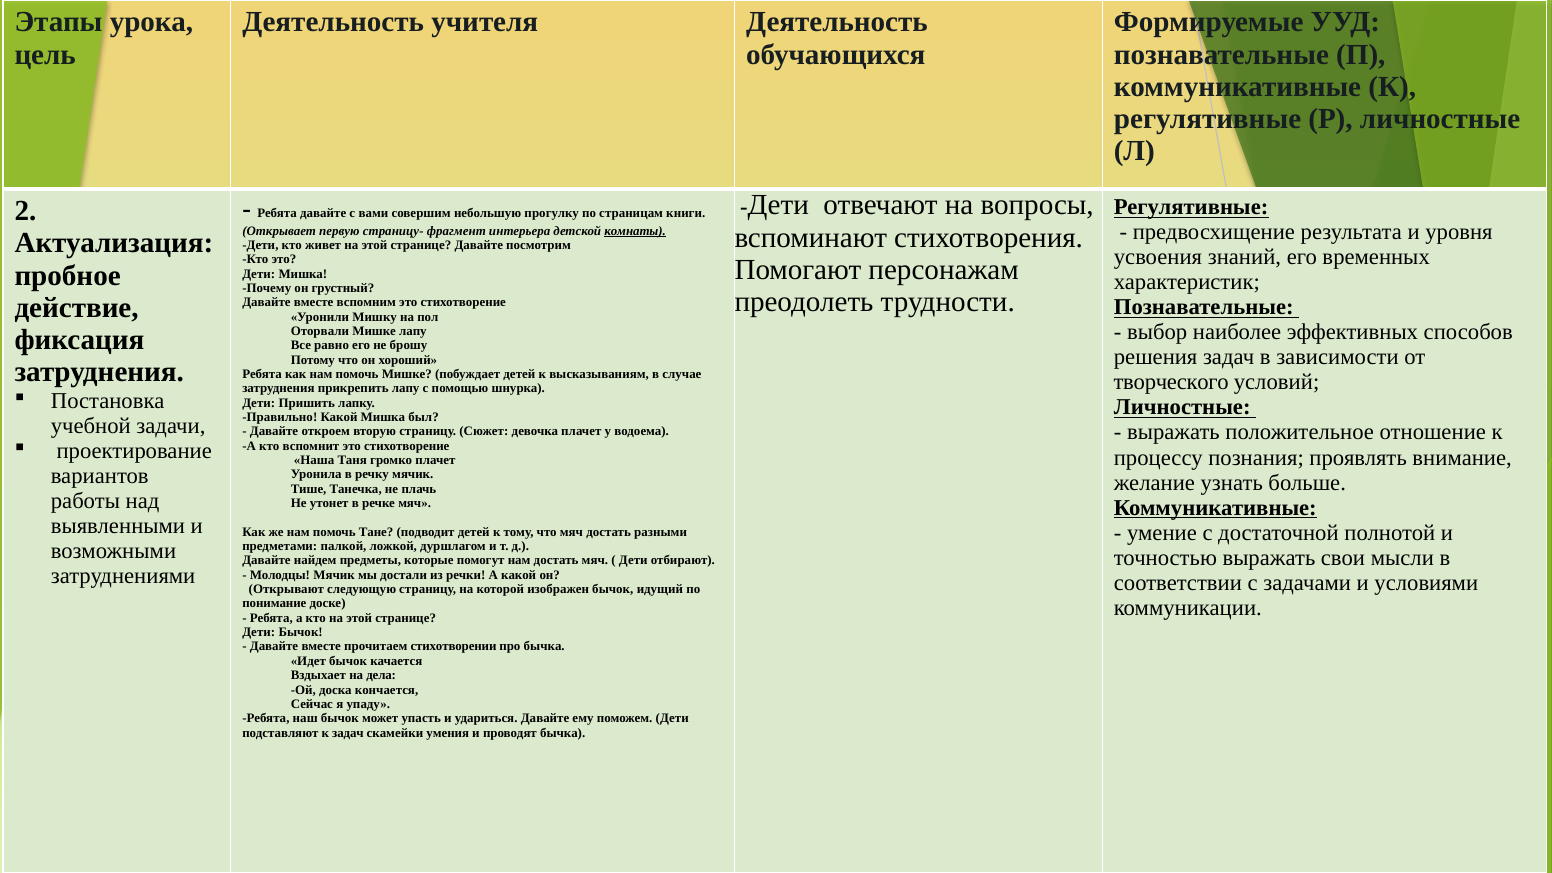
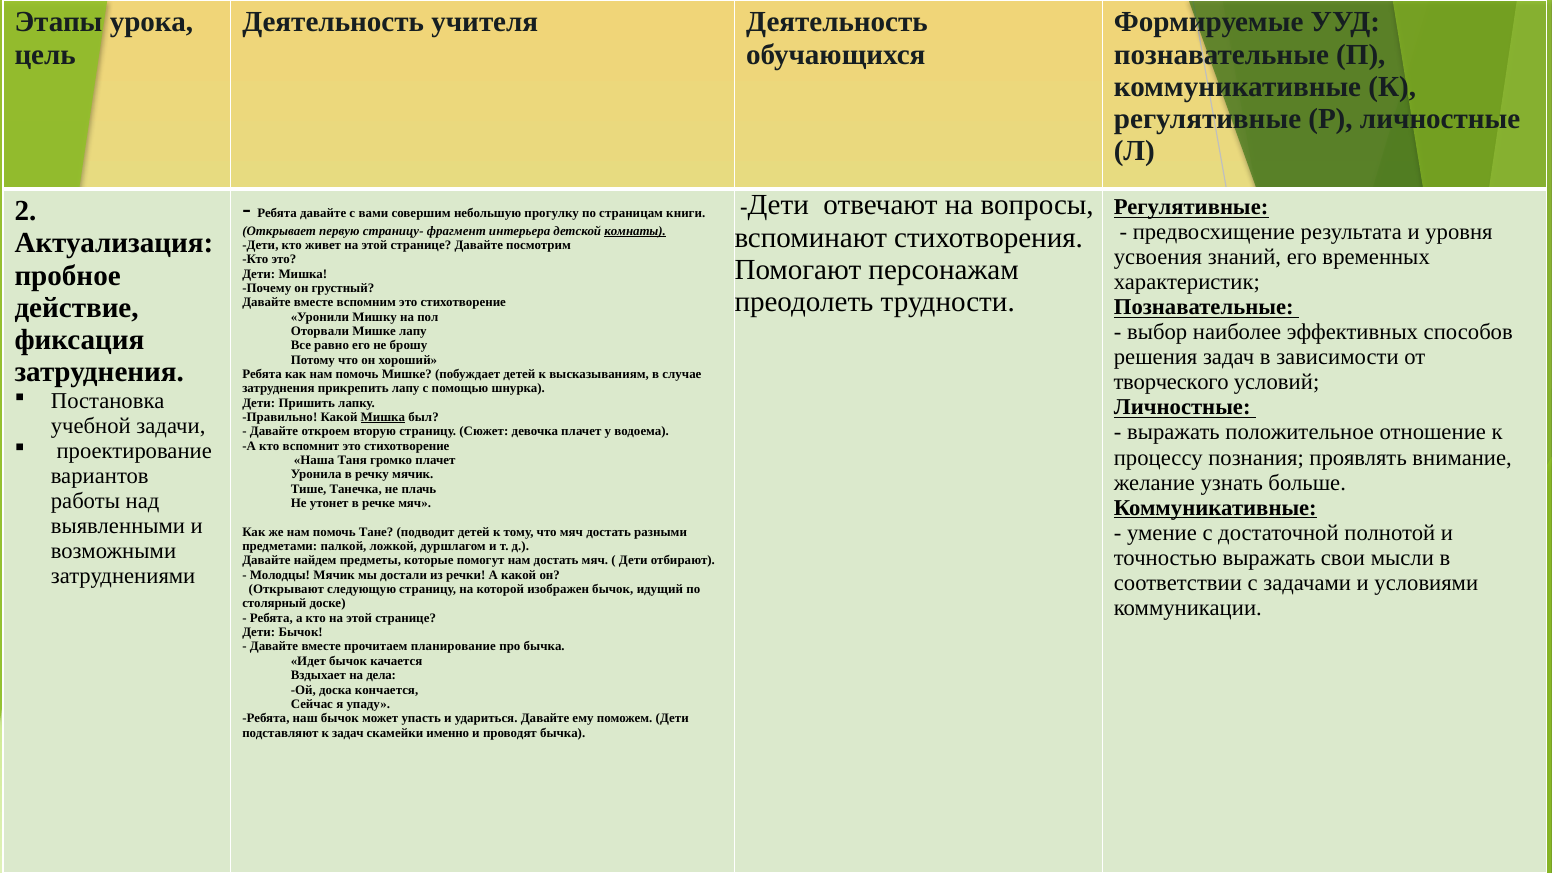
Мишка underline: none -> present (383, 417)
понимание: понимание -> столярный (274, 604)
стихотворении: стихотворении -> планирование (453, 647)
умения: умения -> именно (448, 733)
